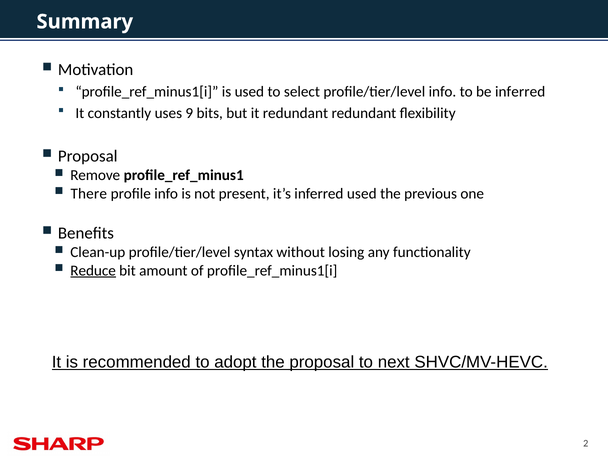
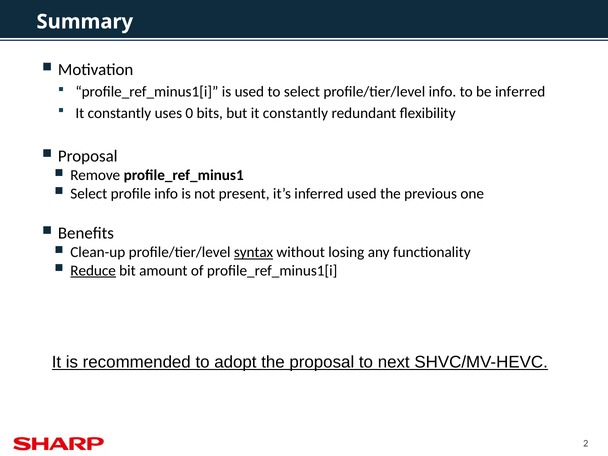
9: 9 -> 0 (189, 113)
but it redundant: redundant -> constantly (295, 113)
There: There -> Select (89, 194)
syntax underline: none -> present (254, 252)
